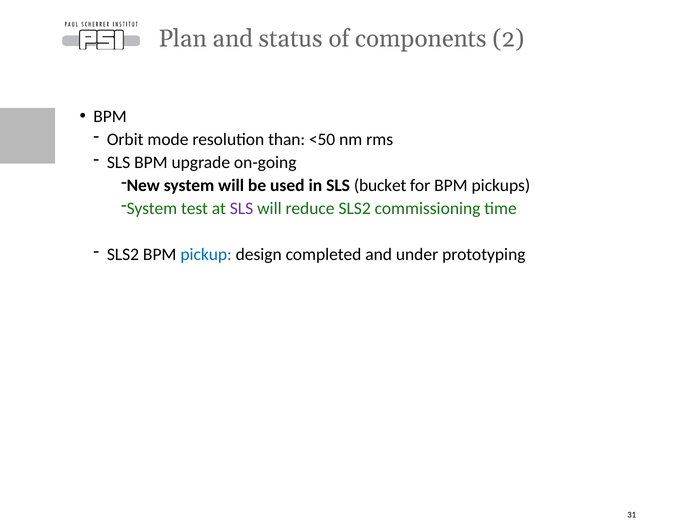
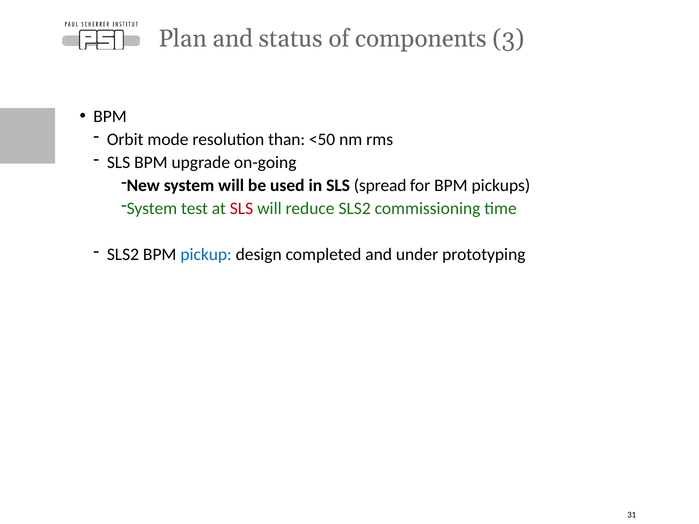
2: 2 -> 3 (509, 39)
bucket: bucket -> spread (380, 186)
SLS colour: purple -> red (242, 209)
